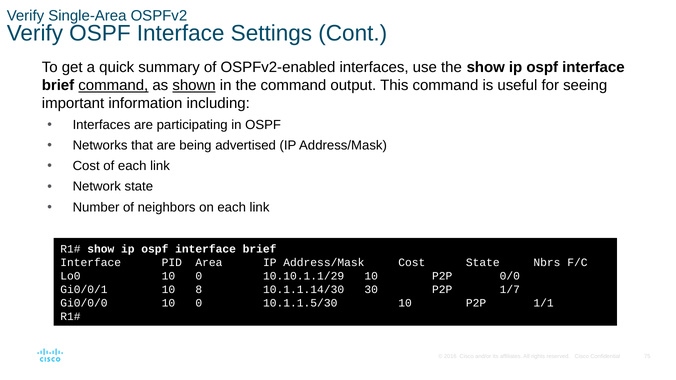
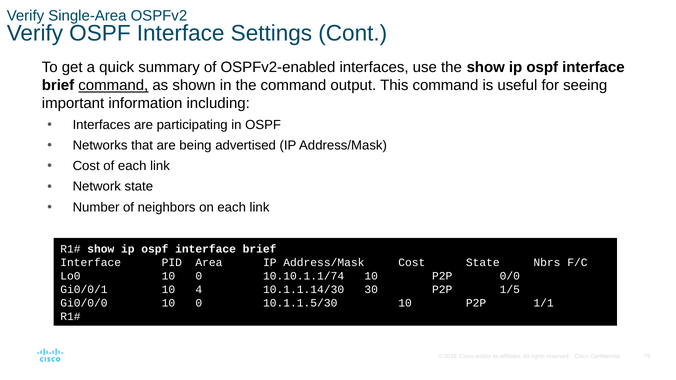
shown underline: present -> none (194, 86)
10.10.1.1/29: 10.10.1.1/29 -> 10.10.1.1/74 (304, 276)
8: 8 -> 4 (199, 290)
1/7: 1/7 -> 1/5 (510, 290)
